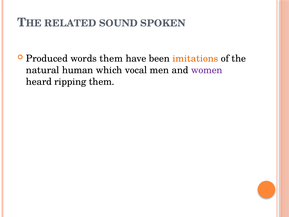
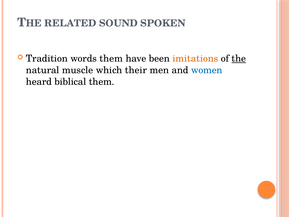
Produced: Produced -> Tradition (47, 58)
the underline: none -> present (239, 58)
human: human -> muscle (78, 70)
vocal: vocal -> their (136, 70)
women colour: purple -> blue (207, 70)
ripping: ripping -> biblical (70, 82)
